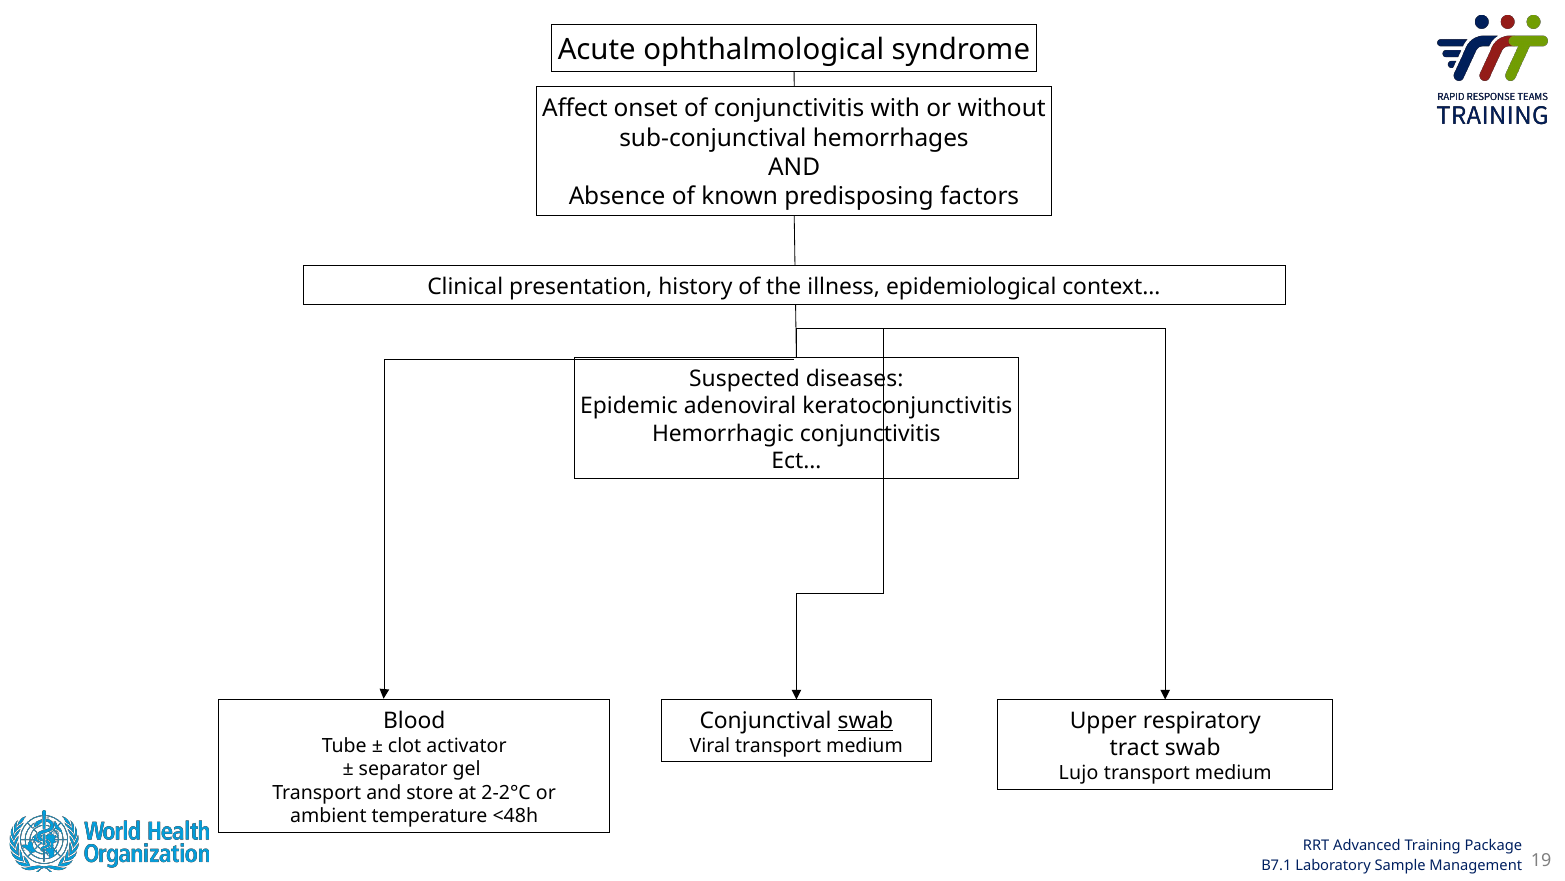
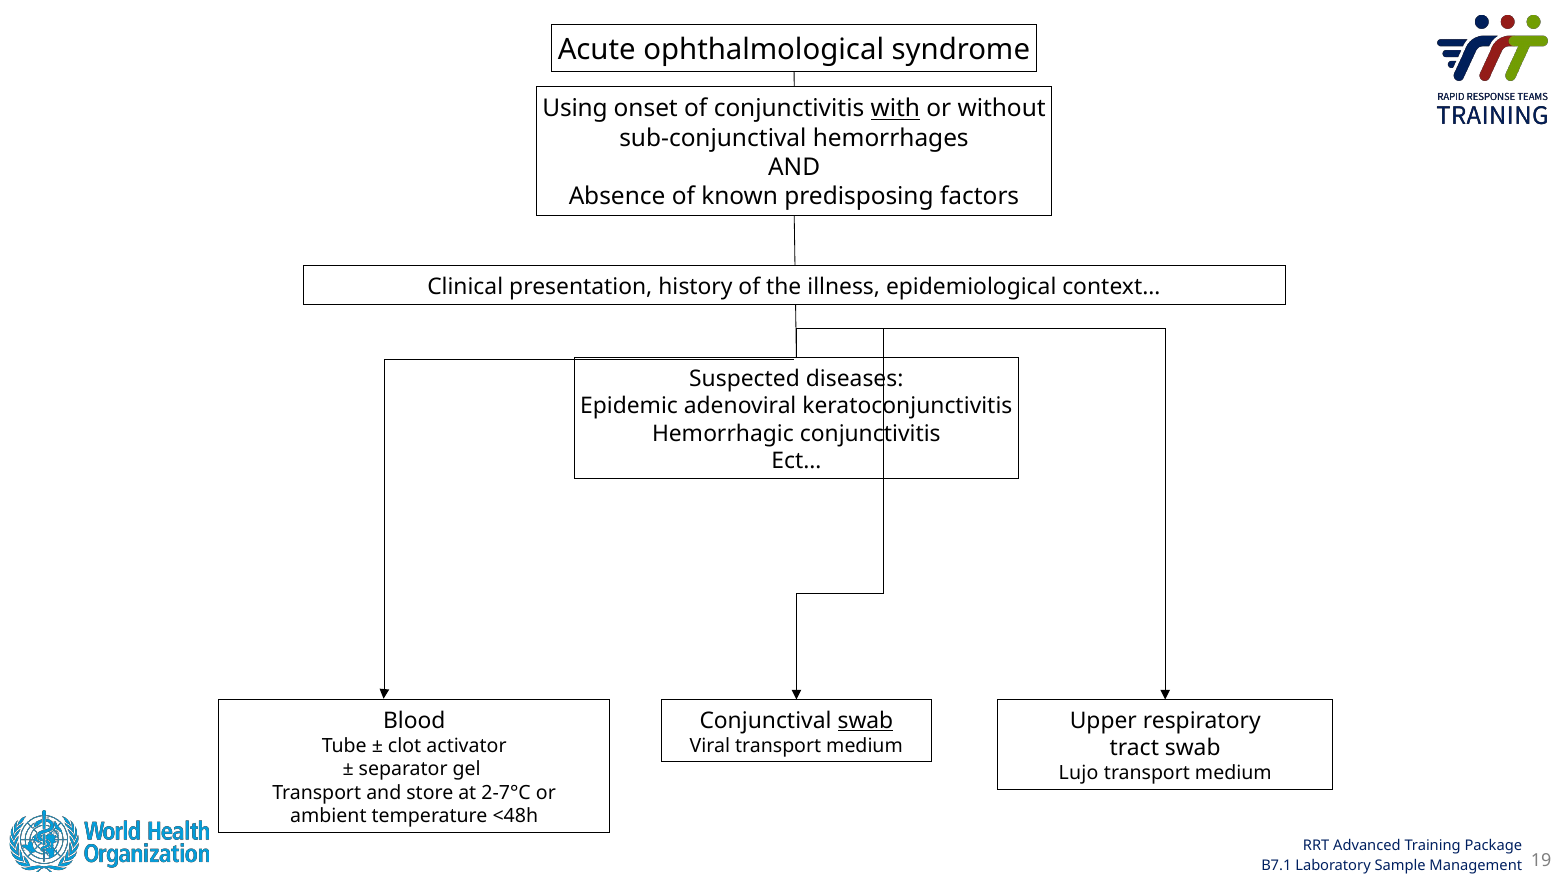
Affect: Affect -> Using (575, 109)
with underline: none -> present (895, 109)
2-2°C: 2-2°C -> 2-7°C (506, 792)
